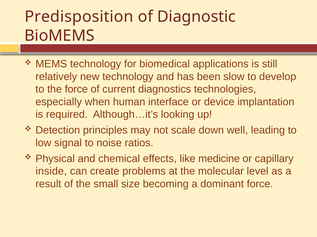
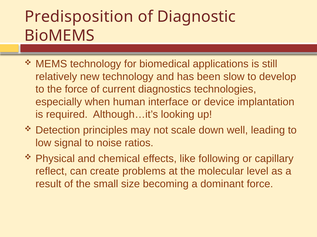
medicine: medicine -> following (219, 159)
inside: inside -> reflect (51, 172)
